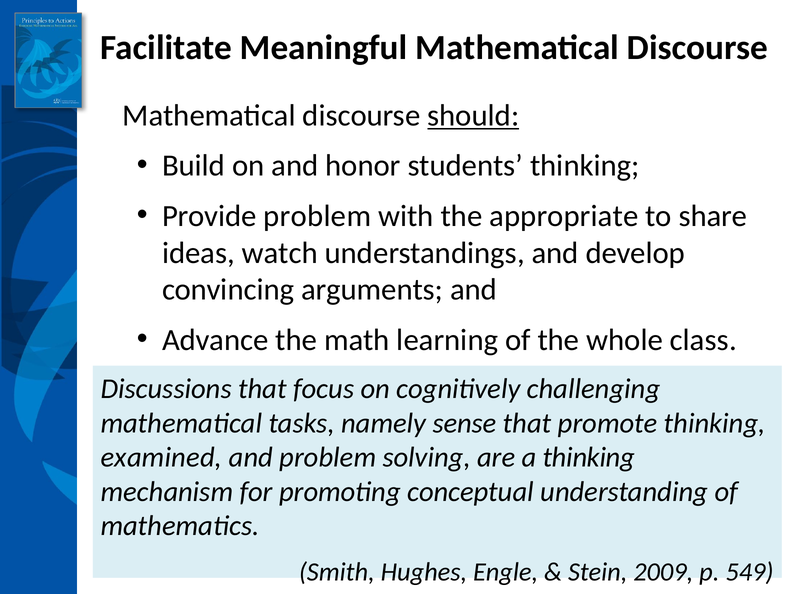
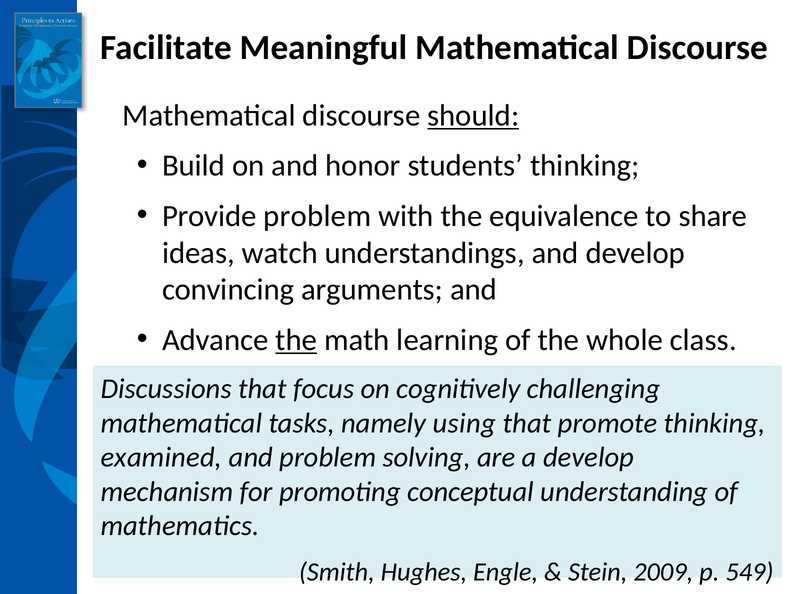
appropriate: appropriate -> equivalence (564, 216)
the underline: none -> present (296, 340)
sense: sense -> using (464, 423)
a thinking: thinking -> develop (589, 457)
